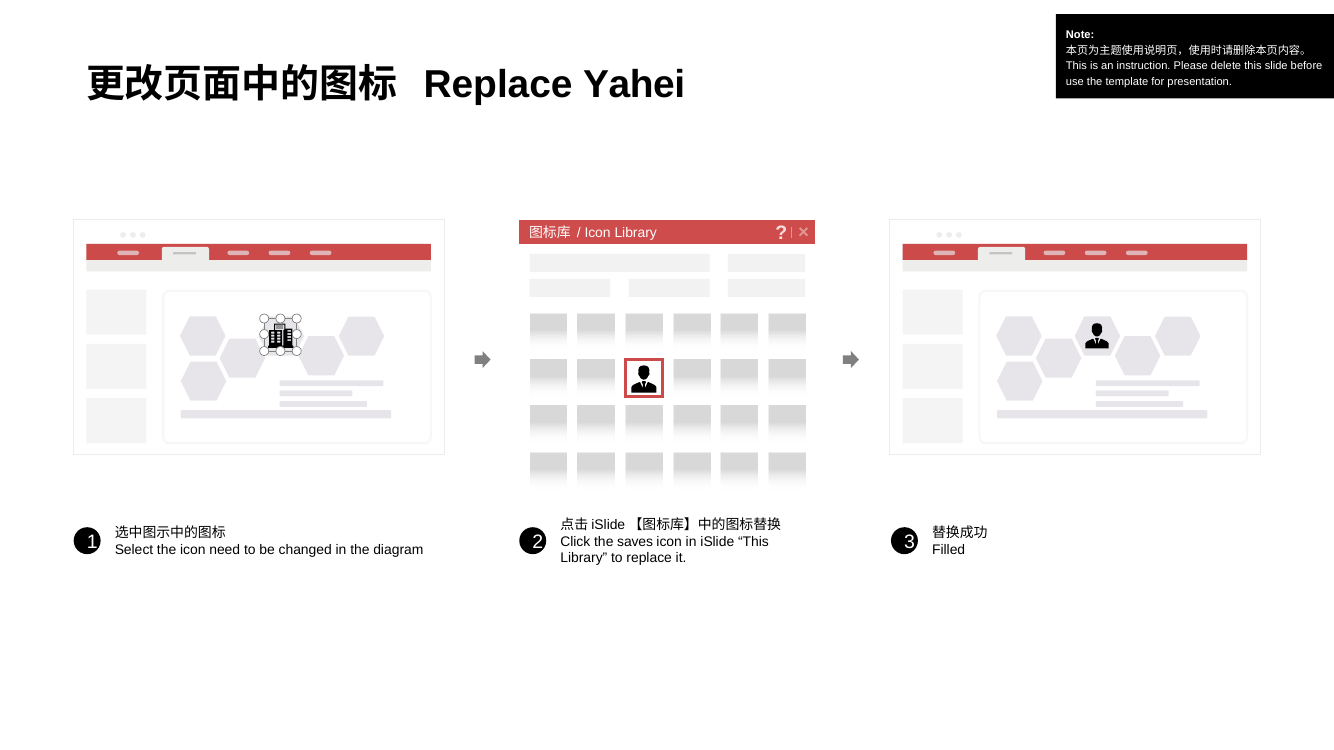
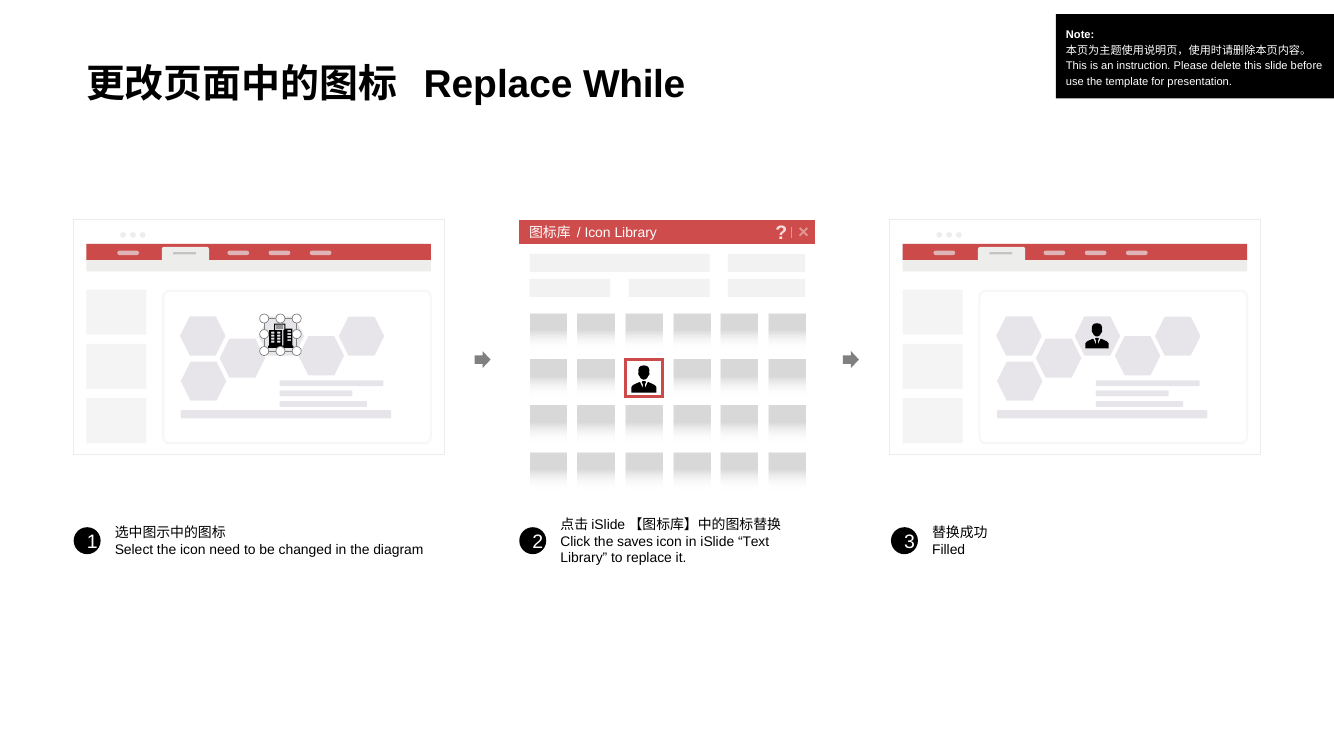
Yahei: Yahei -> While (634, 85)
iSlide This: This -> Text (754, 542)
